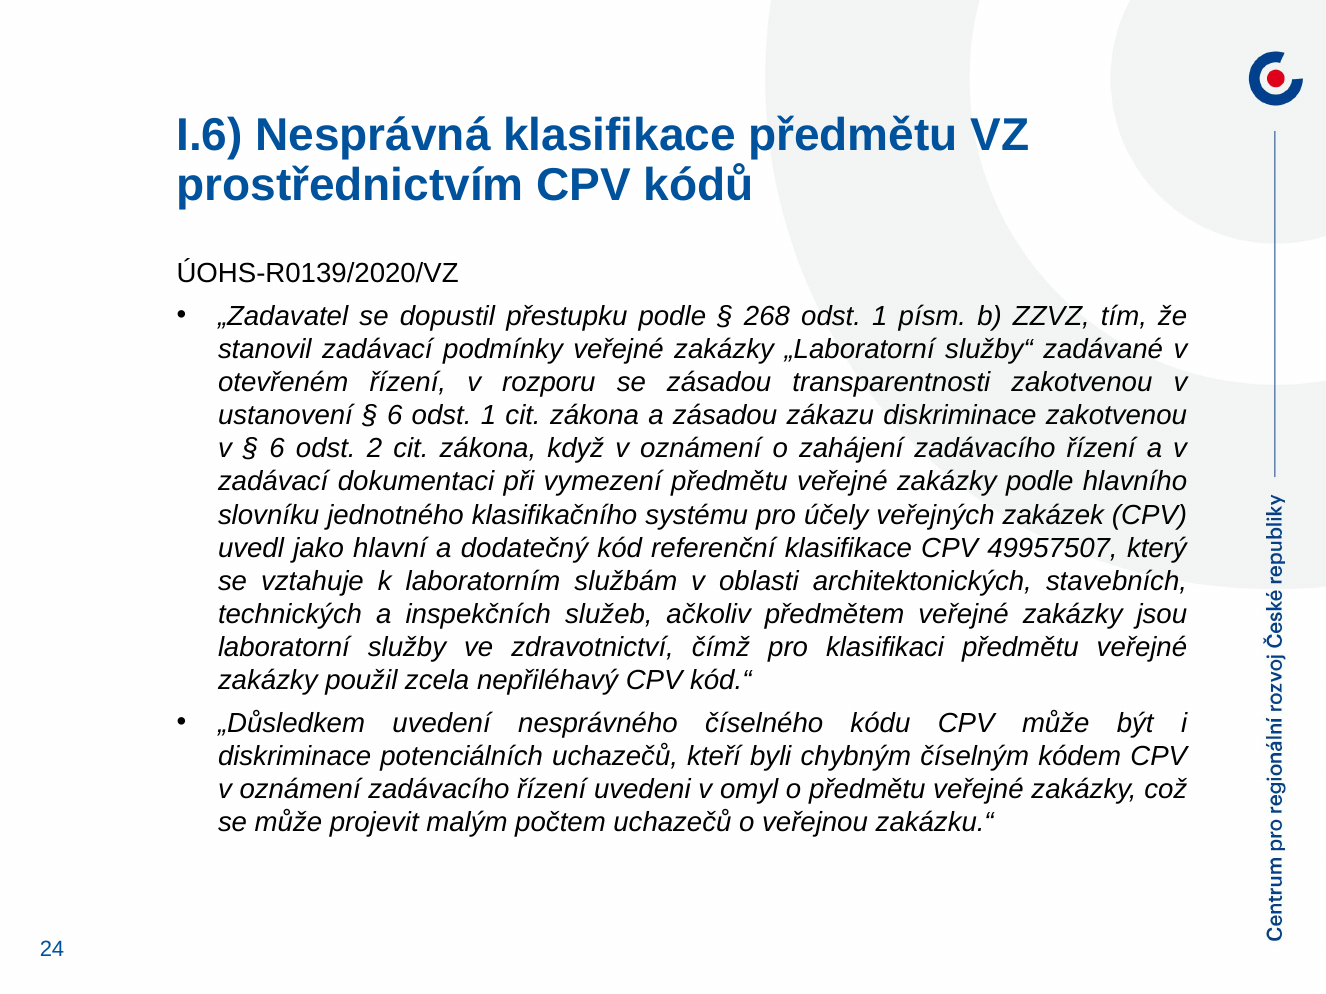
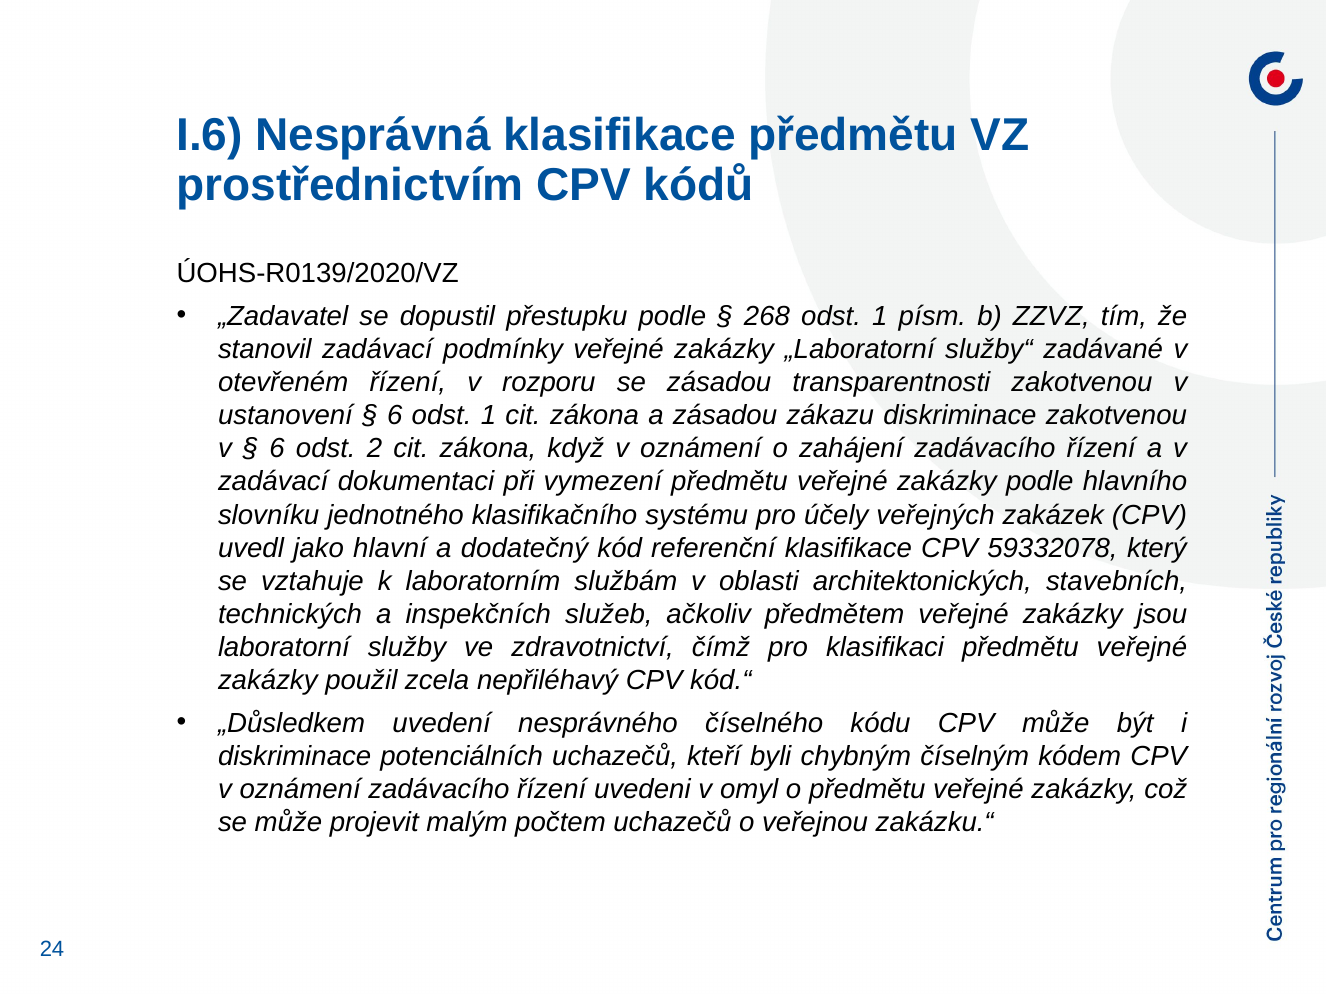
49957507: 49957507 -> 59332078 (1052, 548)
